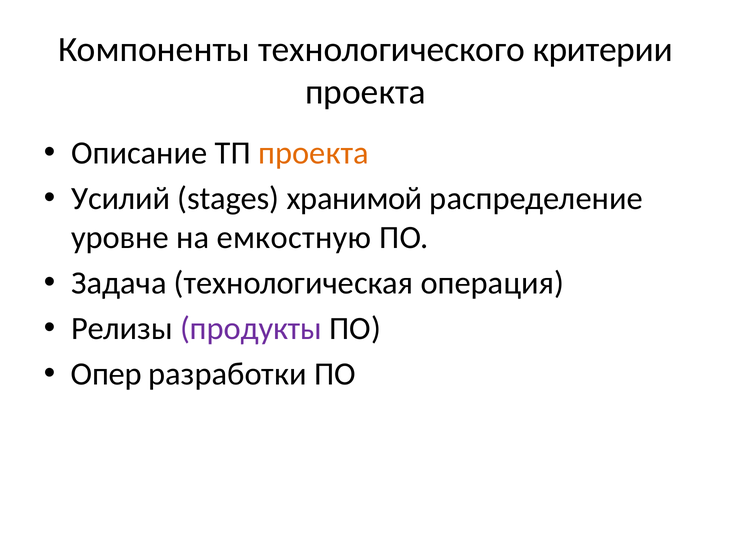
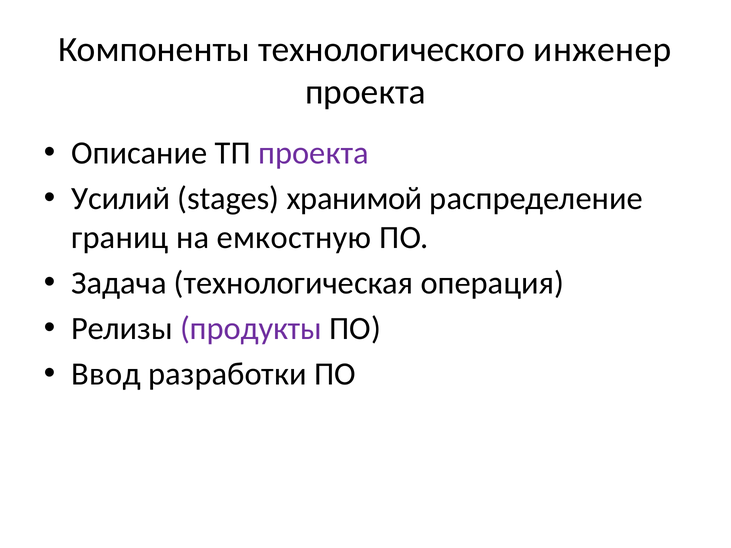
критерии: критерии -> инженер (602, 49)
проекта colour: orange -> purple (314, 153)
уровне: уровне -> границ (120, 238)
Опер: Опер -> Ввод (106, 374)
